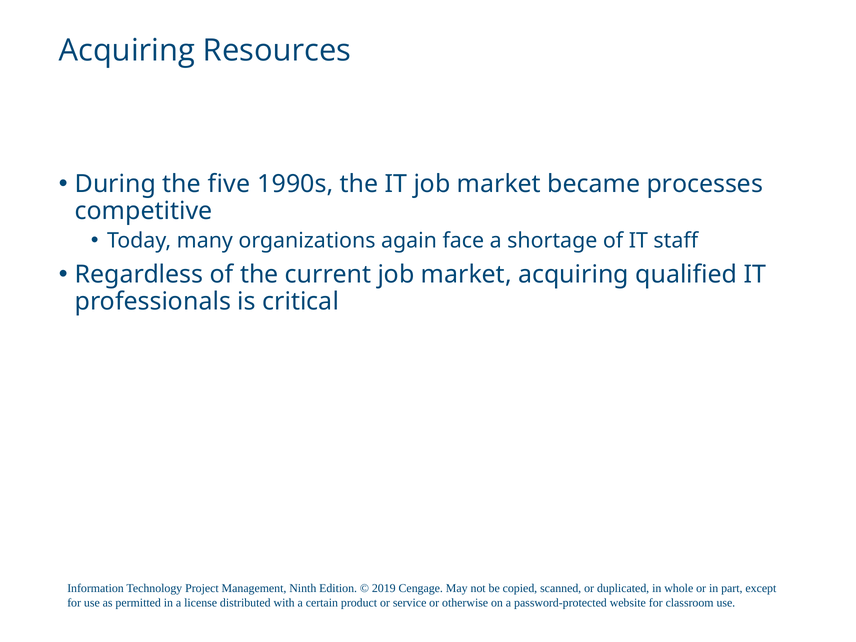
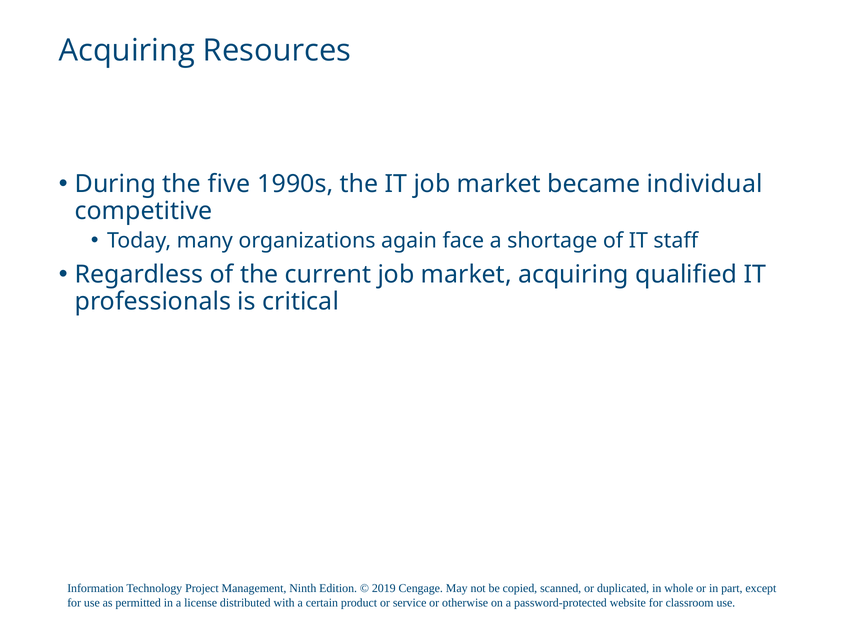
processes: processes -> individual (705, 184)
